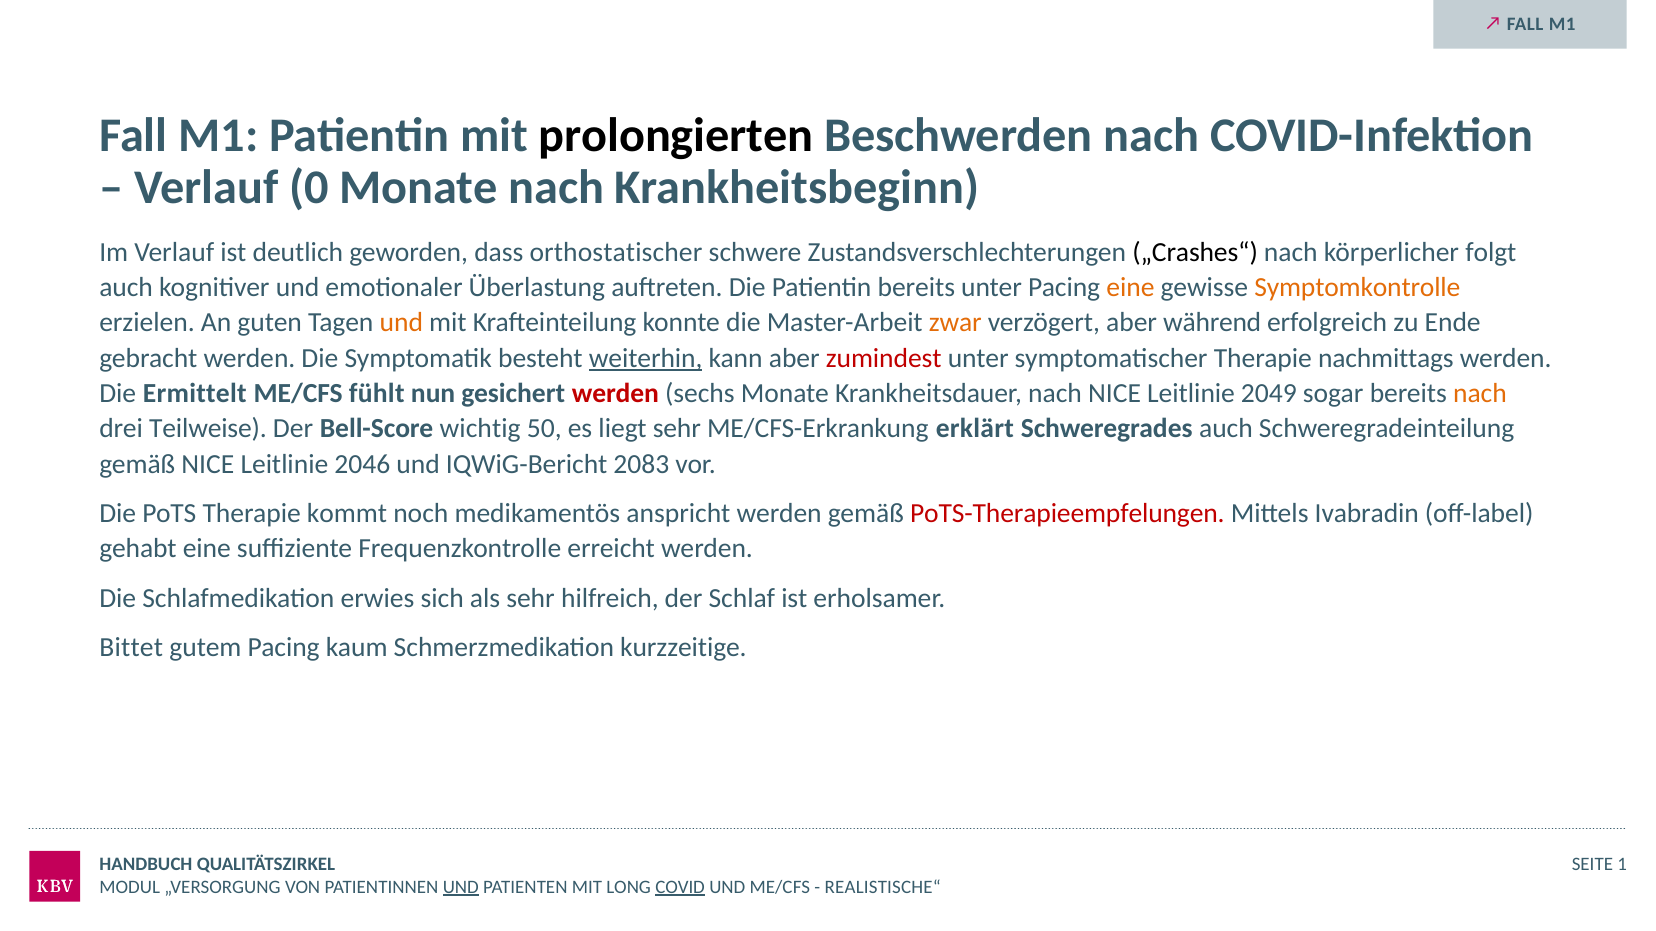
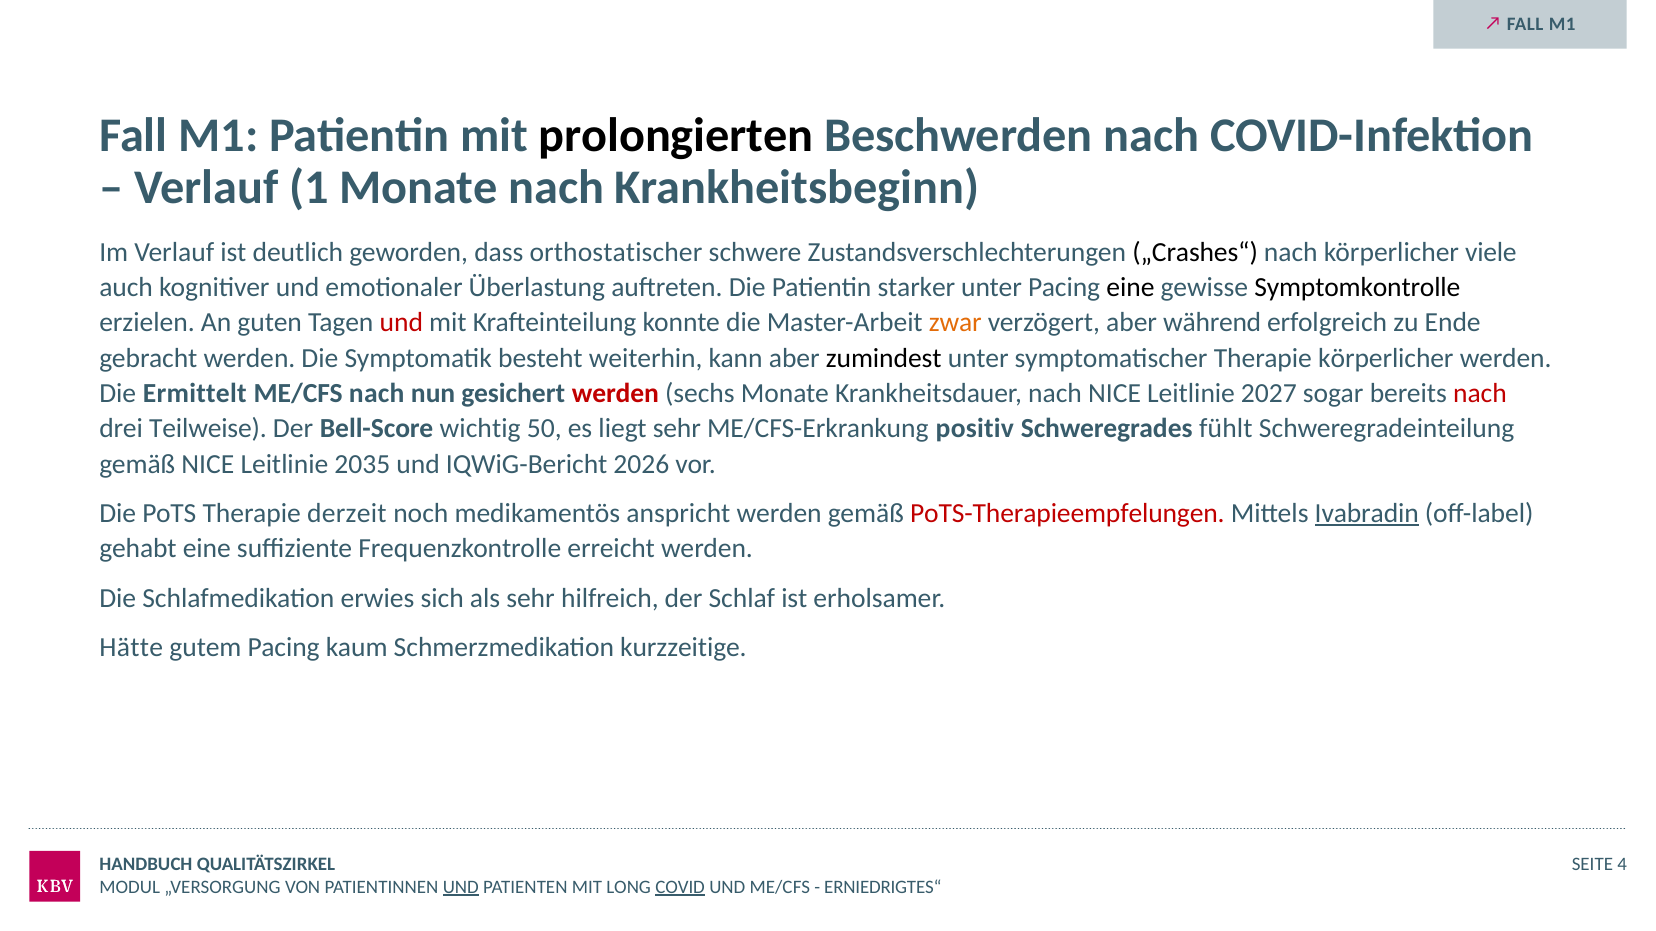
0: 0 -> 1 (309, 187)
folgt: folgt -> viele (1491, 252)
Patientin bereits: bereits -> starker (916, 287)
eine colour: orange -> black (1130, 287)
Symptomkontrolle colour: orange -> black (1357, 287)
und colour: orange -> red (401, 323)
weiterhin underline: present -> none (646, 358)
zumindest colour: red -> black (884, 358)
Therapie nachmittags: nachmittags -> körperlicher (1386, 358)
ME/CFS fühlt: fühlt -> nach (377, 394)
2049: 2049 -> 2027 (1269, 394)
nach colour: orange -> red (1480, 394)
erklärt: erklärt -> positiv (975, 429)
Schweregrades auch: auch -> fühlt (1226, 429)
2046: 2046 -> 2035 (362, 464)
2083: 2083 -> 2026 (641, 464)
kommt: kommt -> derzeit (347, 514)
Ivabradin underline: none -> present (1367, 514)
Bittet: Bittet -> Hätte (131, 647)
1: 1 -> 4 (1622, 865)
REALISTISCHE“: REALISTISCHE“ -> ERNIEDRIGTES“ (883, 887)
